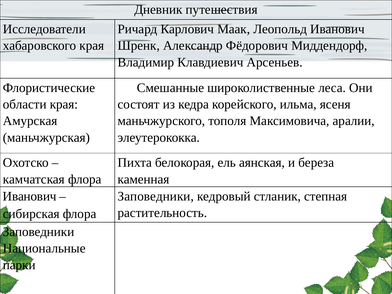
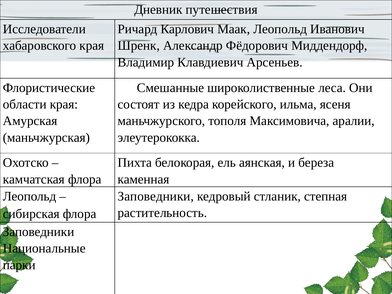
Иванович: Иванович -> Леопольд (30, 196)
